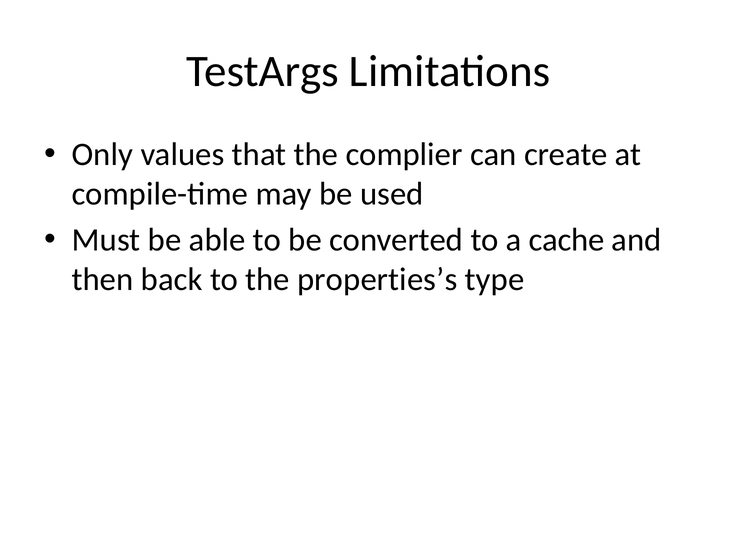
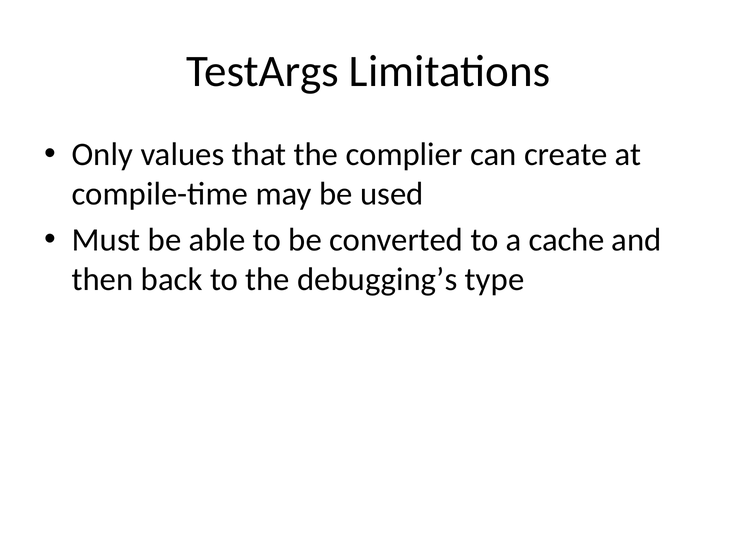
properties’s: properties’s -> debugging’s (377, 279)
